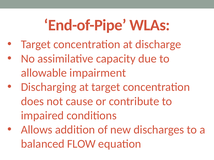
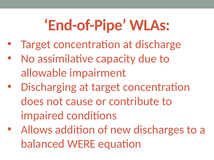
FLOW: FLOW -> WERE (81, 144)
